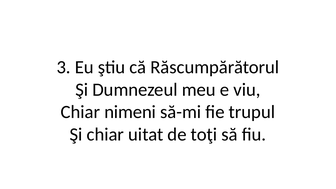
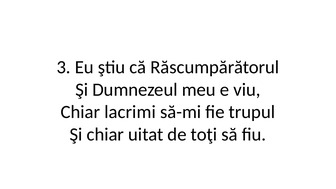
nimeni: nimeni -> lacrimi (130, 112)
